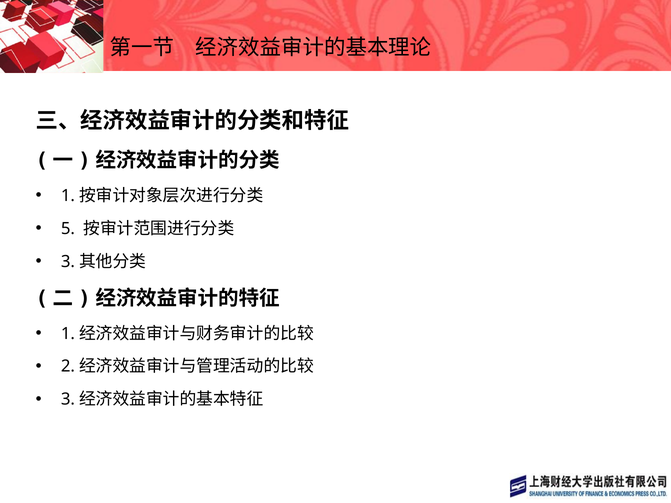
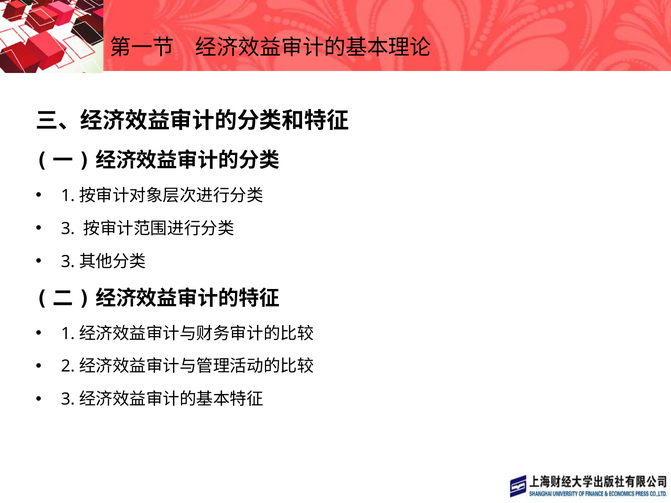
5: 5 -> 3 (68, 229)
